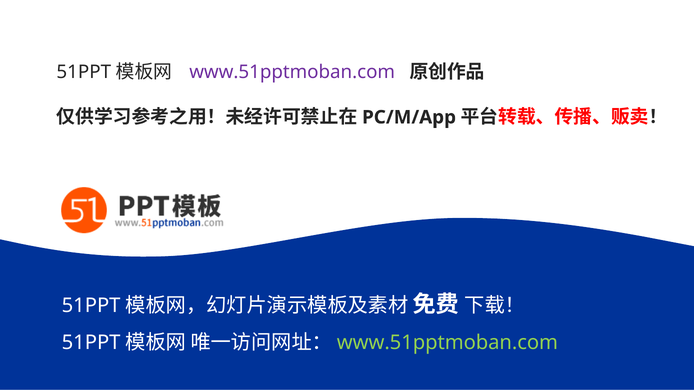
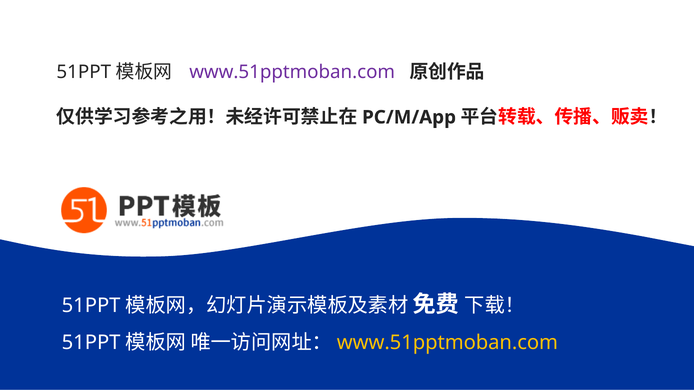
www.51pptmoban.com colour: light green -> yellow (447, 343)
